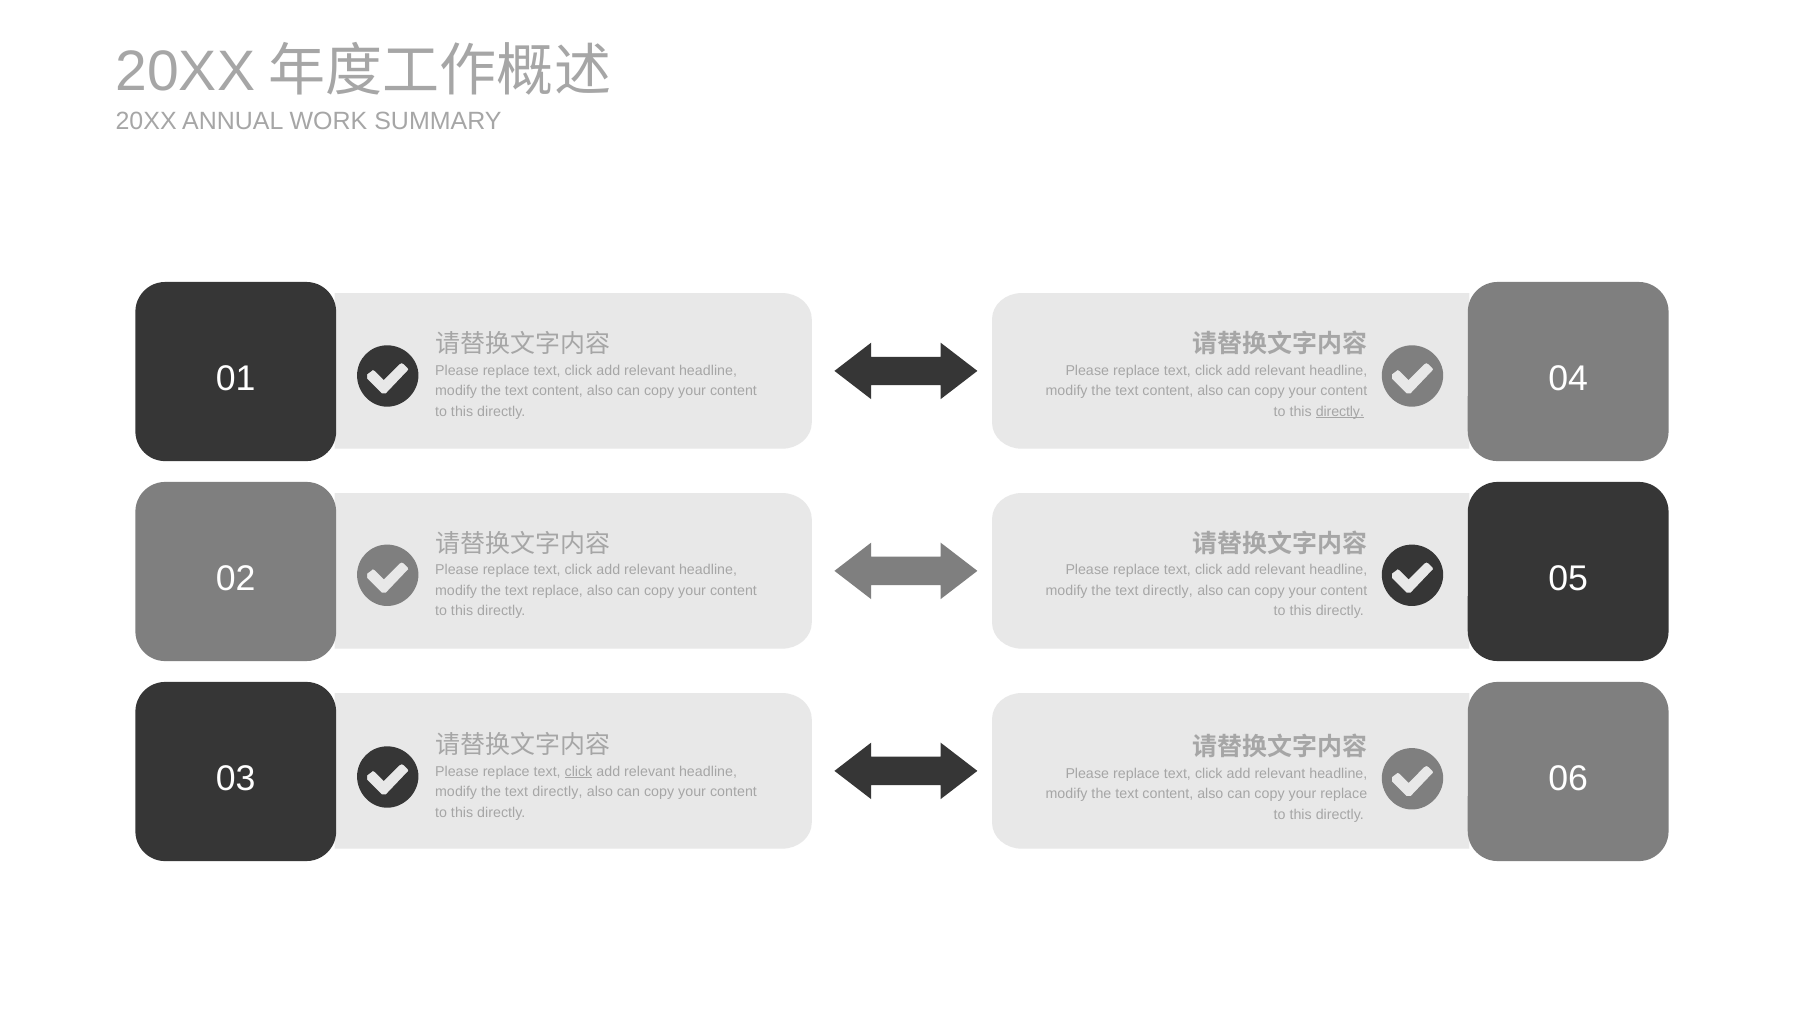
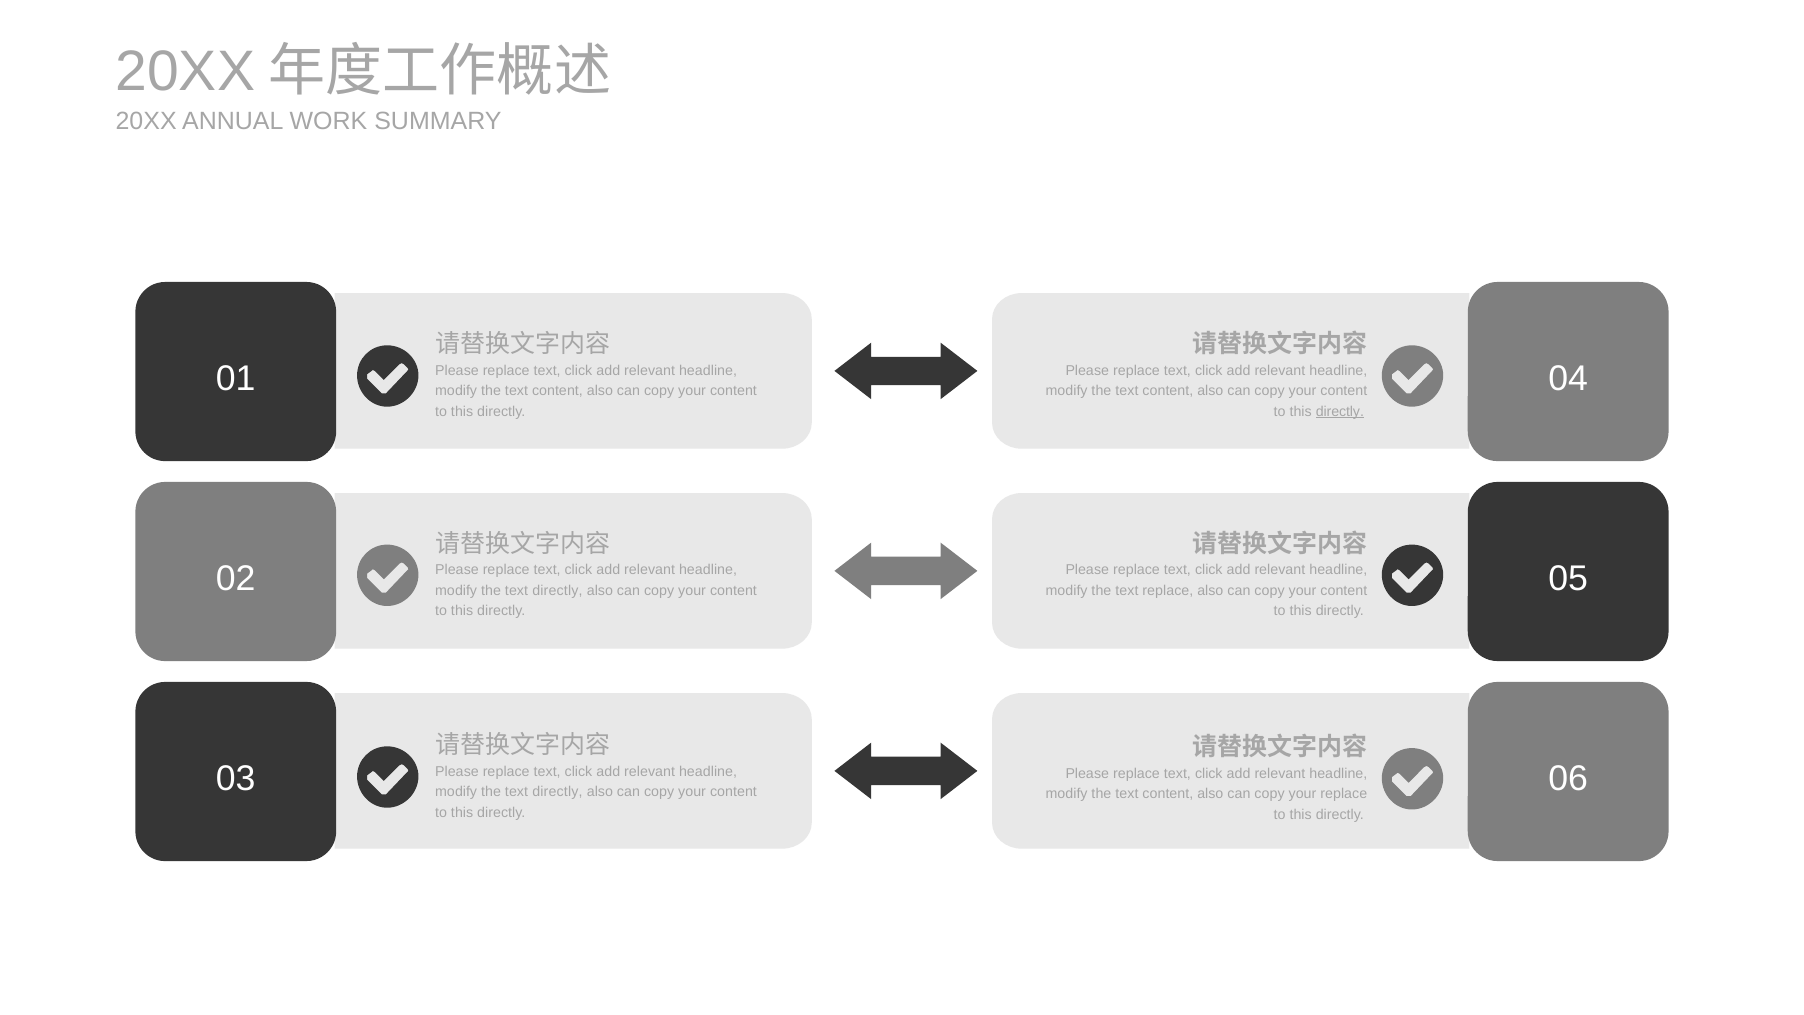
replace: replace -> directly (557, 590)
directly: directly -> replace (1168, 590)
click underline: present -> none (579, 771)
